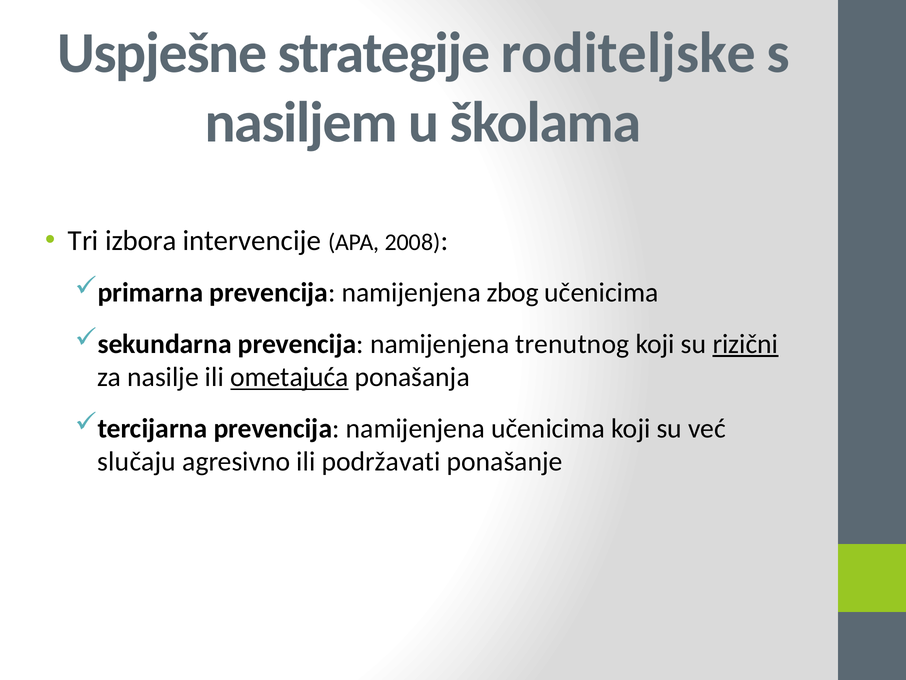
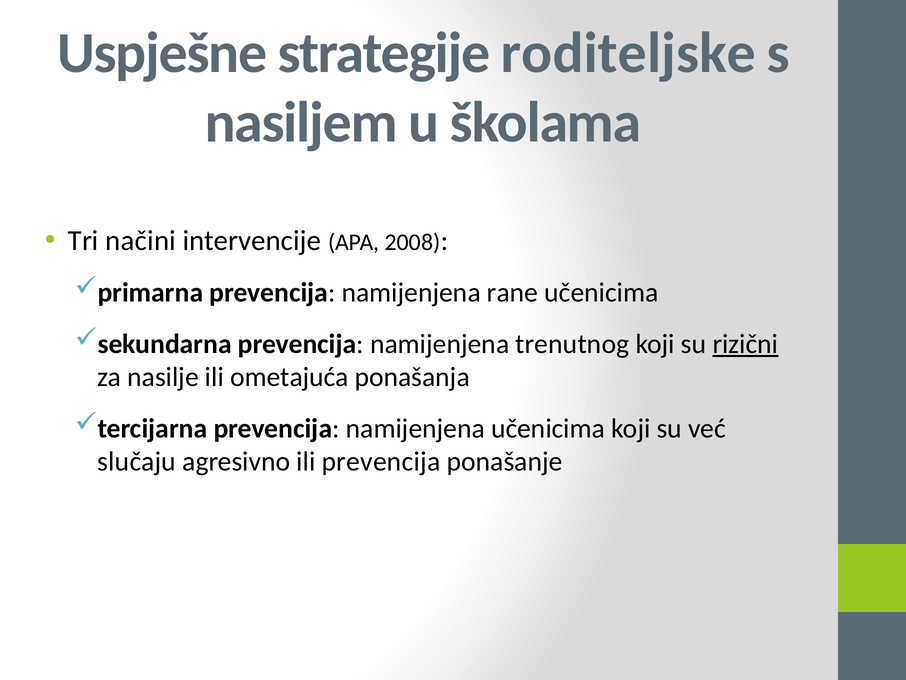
izbora: izbora -> načini (141, 241)
zbog: zbog -> rane (513, 293)
ometajuća underline: present -> none (289, 377)
ili podržavati: podržavati -> prevencija (381, 461)
